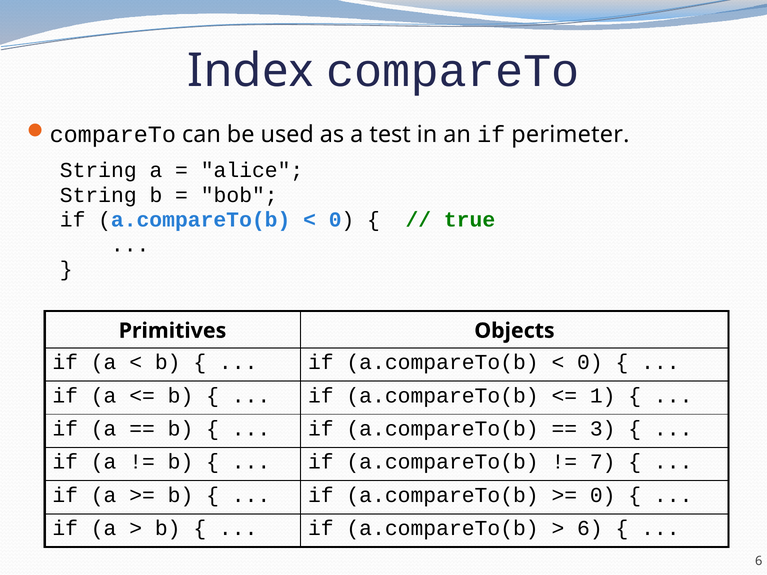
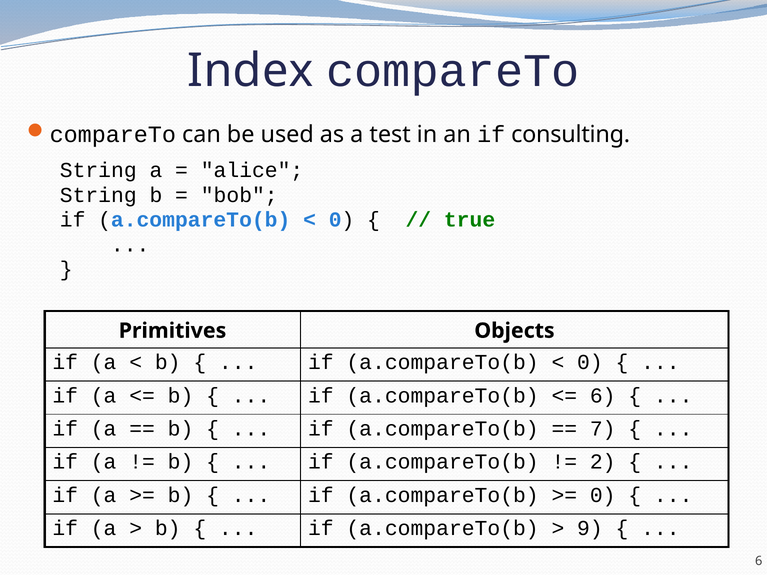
perimeter: perimeter -> consulting (571, 135)
1: 1 -> 6 (603, 396)
3: 3 -> 7 (603, 429)
7: 7 -> 2 (603, 462)
6: 6 -> 9 (590, 529)
